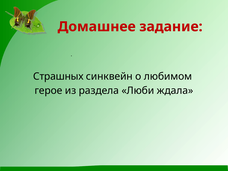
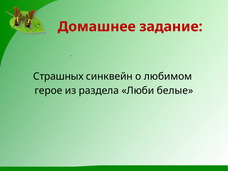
ждала: ждала -> белые (175, 91)
